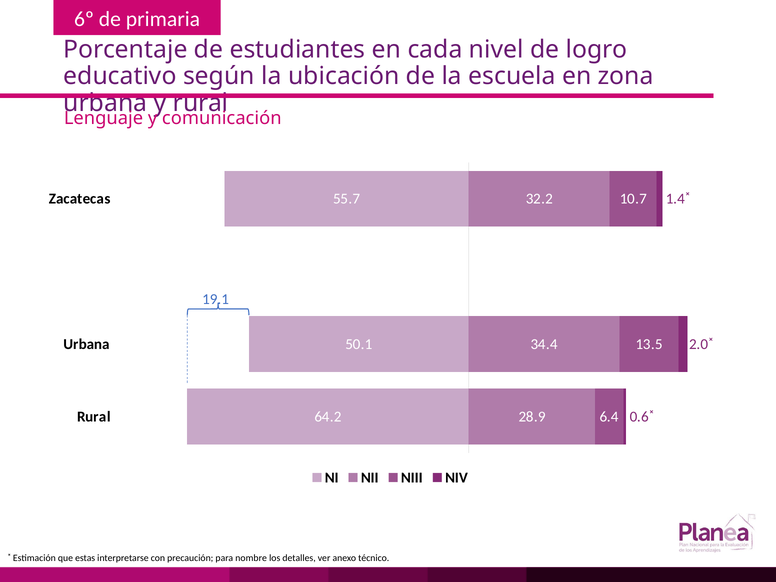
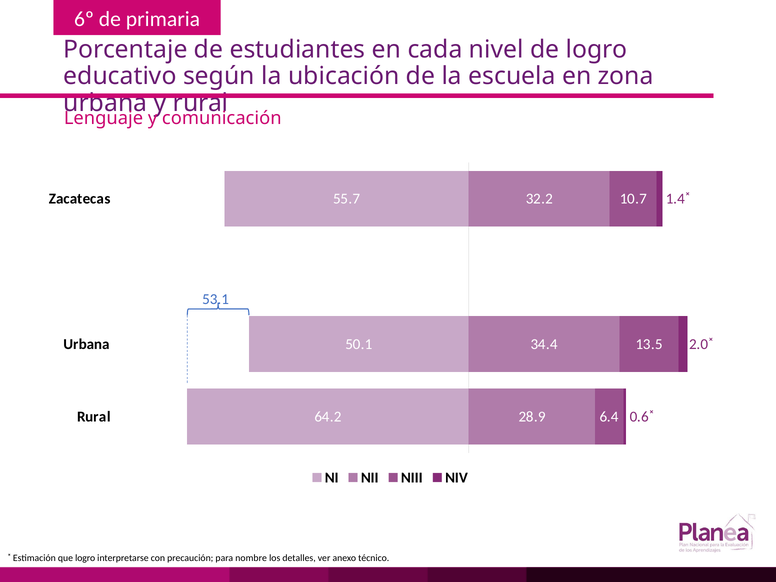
19.1: 19.1 -> 53.1 (216, 299)
que estas: estas -> logro (85, 558)
